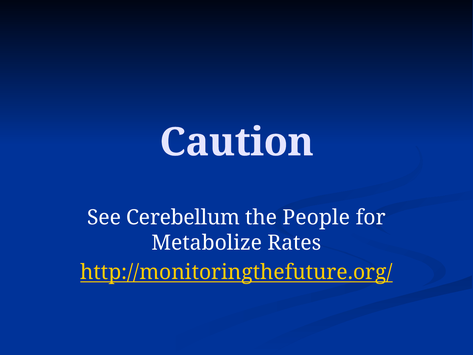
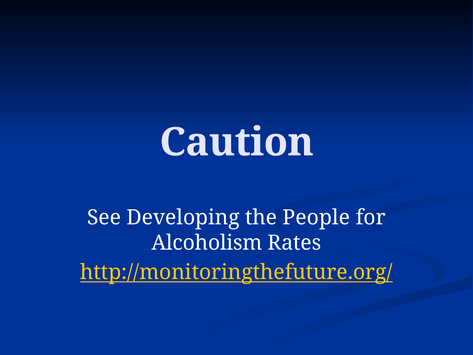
Cerebellum: Cerebellum -> Developing (183, 217)
Metabolize: Metabolize -> Alcoholism (207, 243)
